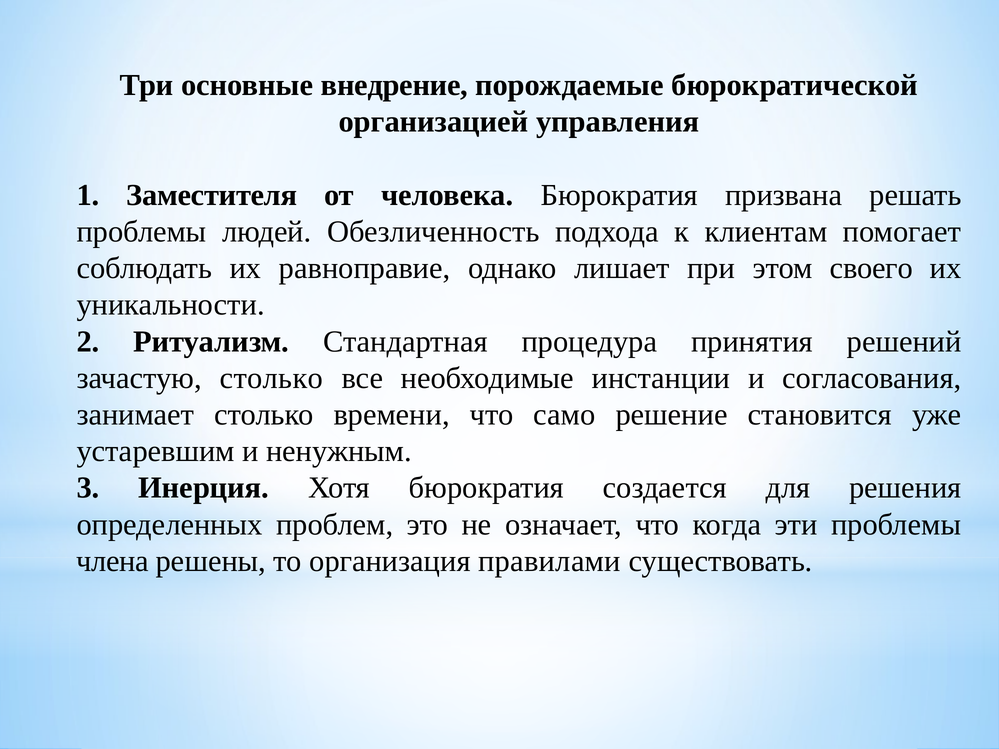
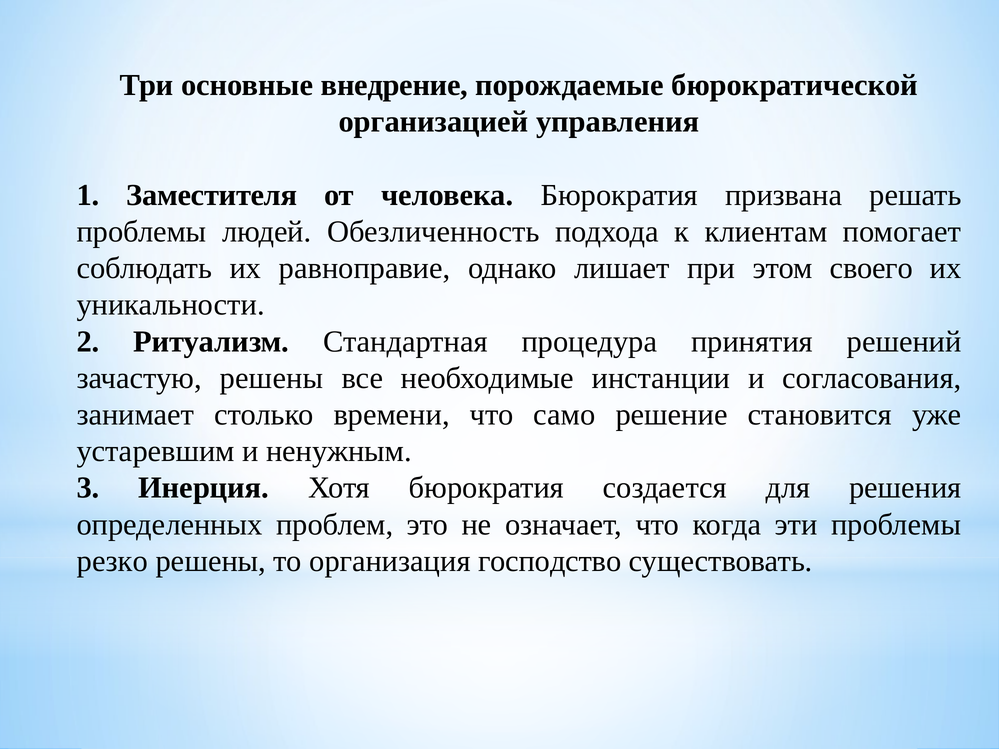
зачастую столько: столько -> решены (271, 378)
члена: члена -> резко (112, 561)
правилами: правилами -> господство (550, 561)
